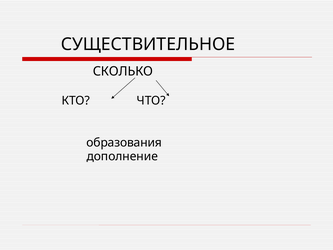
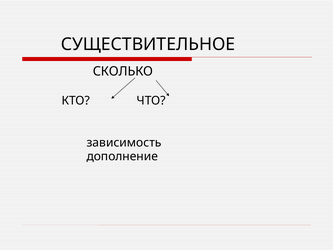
образования: образования -> зависимость (124, 142)
